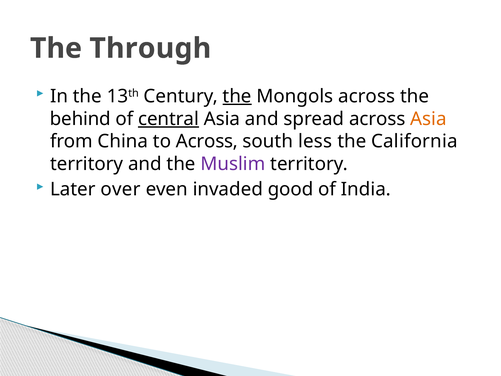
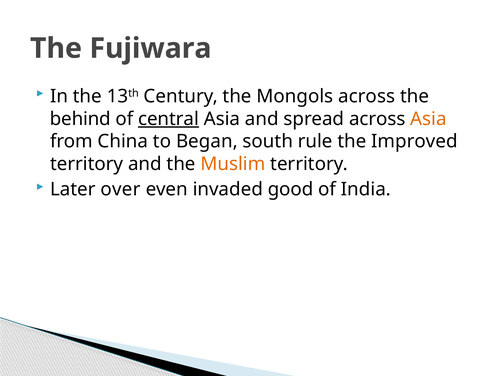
Through: Through -> Fujiwara (150, 48)
the underline: present -> none (237, 96)
to Across: Across -> Began (207, 141)
less: less -> rule (315, 141)
California: California -> Improved (414, 141)
Muslim colour: purple -> orange (233, 164)
